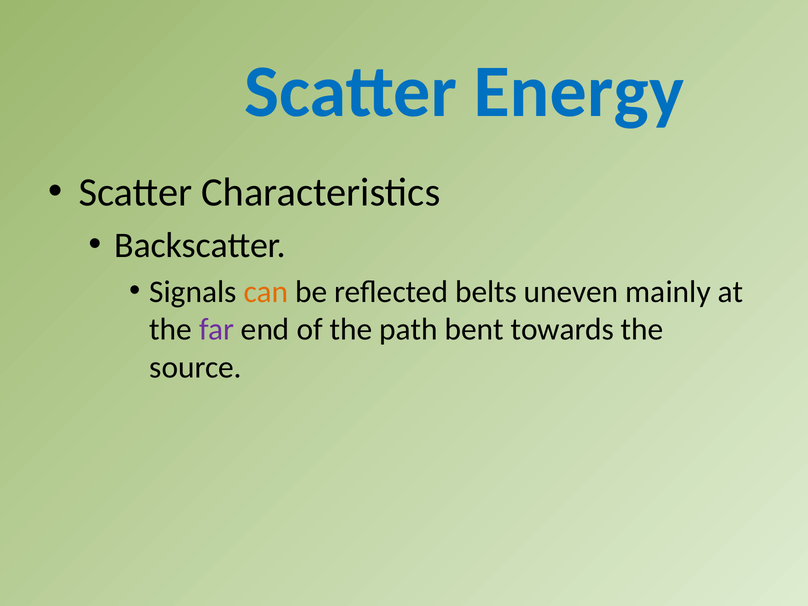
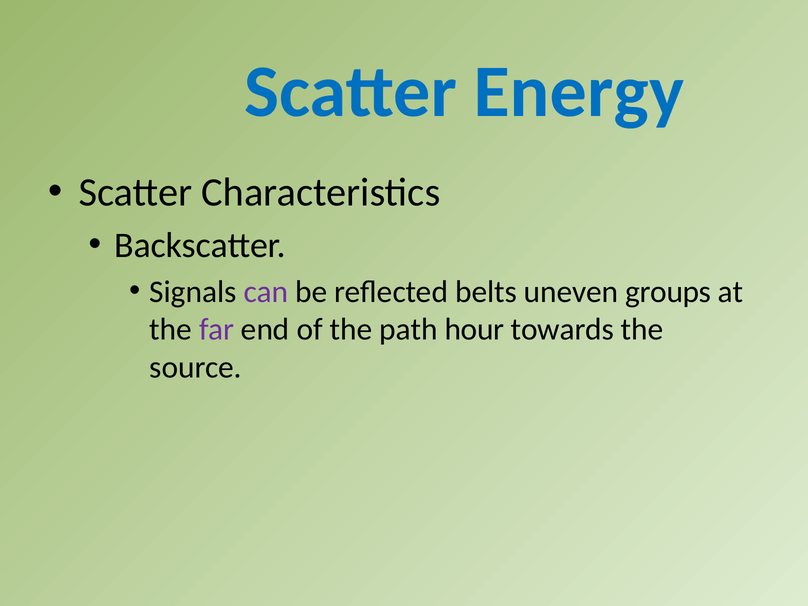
can colour: orange -> purple (266, 292)
mainly: mainly -> groups (668, 292)
bent: bent -> hour (474, 329)
